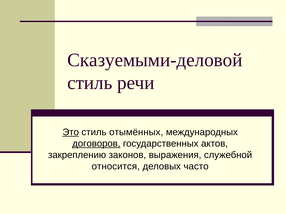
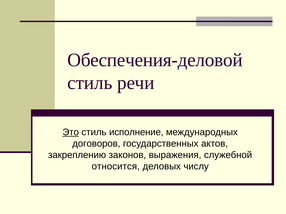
Сказуемыми-деловой: Сказуемыми-деловой -> Обеспечения-деловой (155, 60)
отымённых: отымённых -> исполнение (136, 132)
договоров underline: present -> none (96, 144)
часто: часто -> числу (196, 167)
